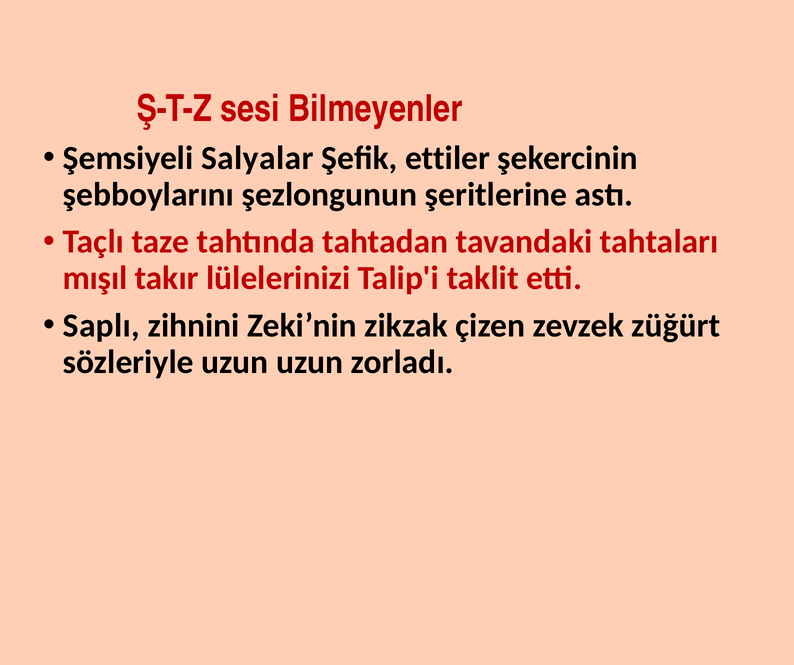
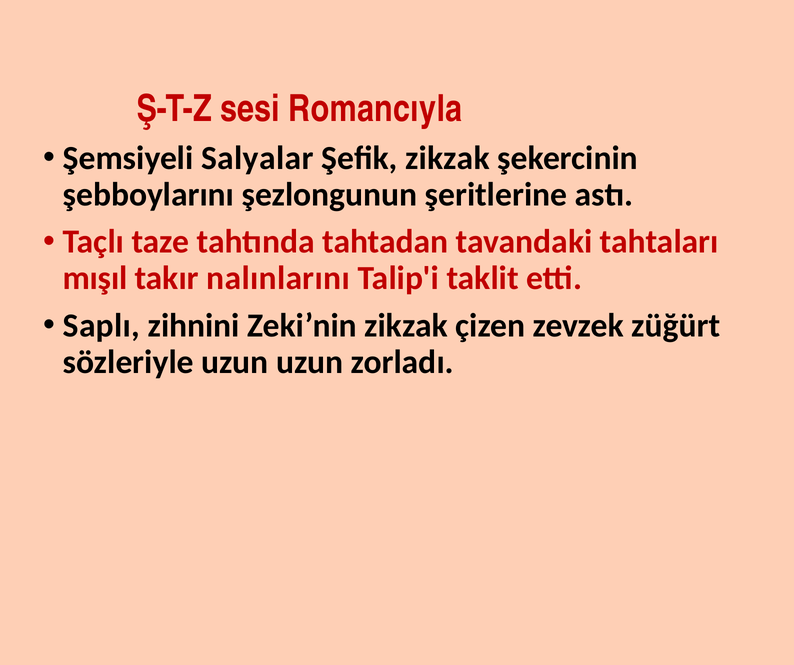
Bilmeyenler: Bilmeyenler -> Romancıyla (375, 109)
Şefik ettiler: ettiler -> zikzak (447, 158)
lülelerinizi: lülelerinizi -> nalınlarını (278, 278)
